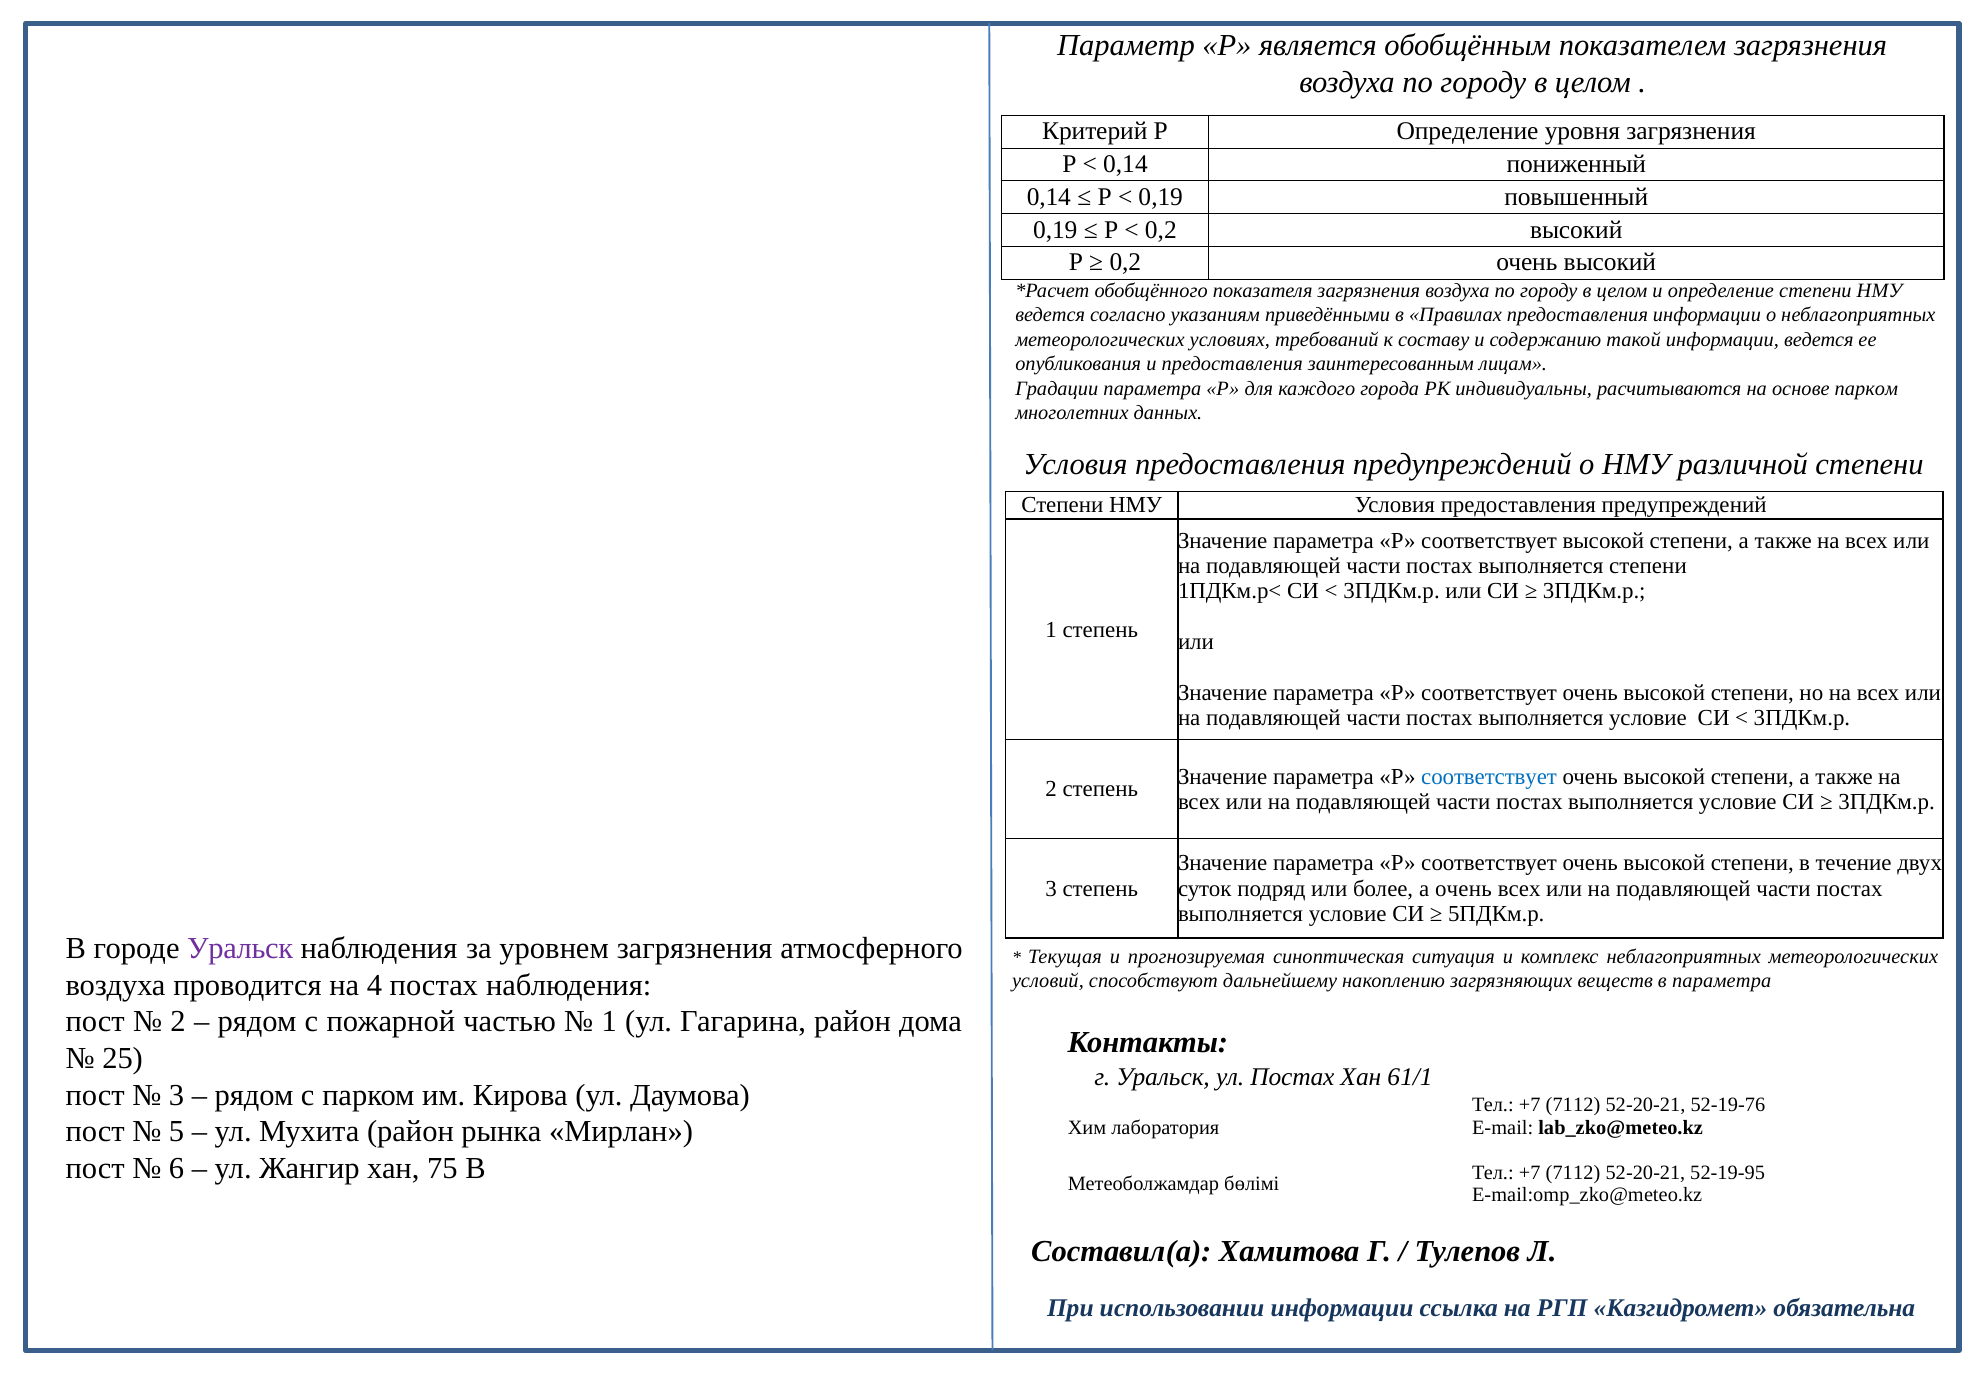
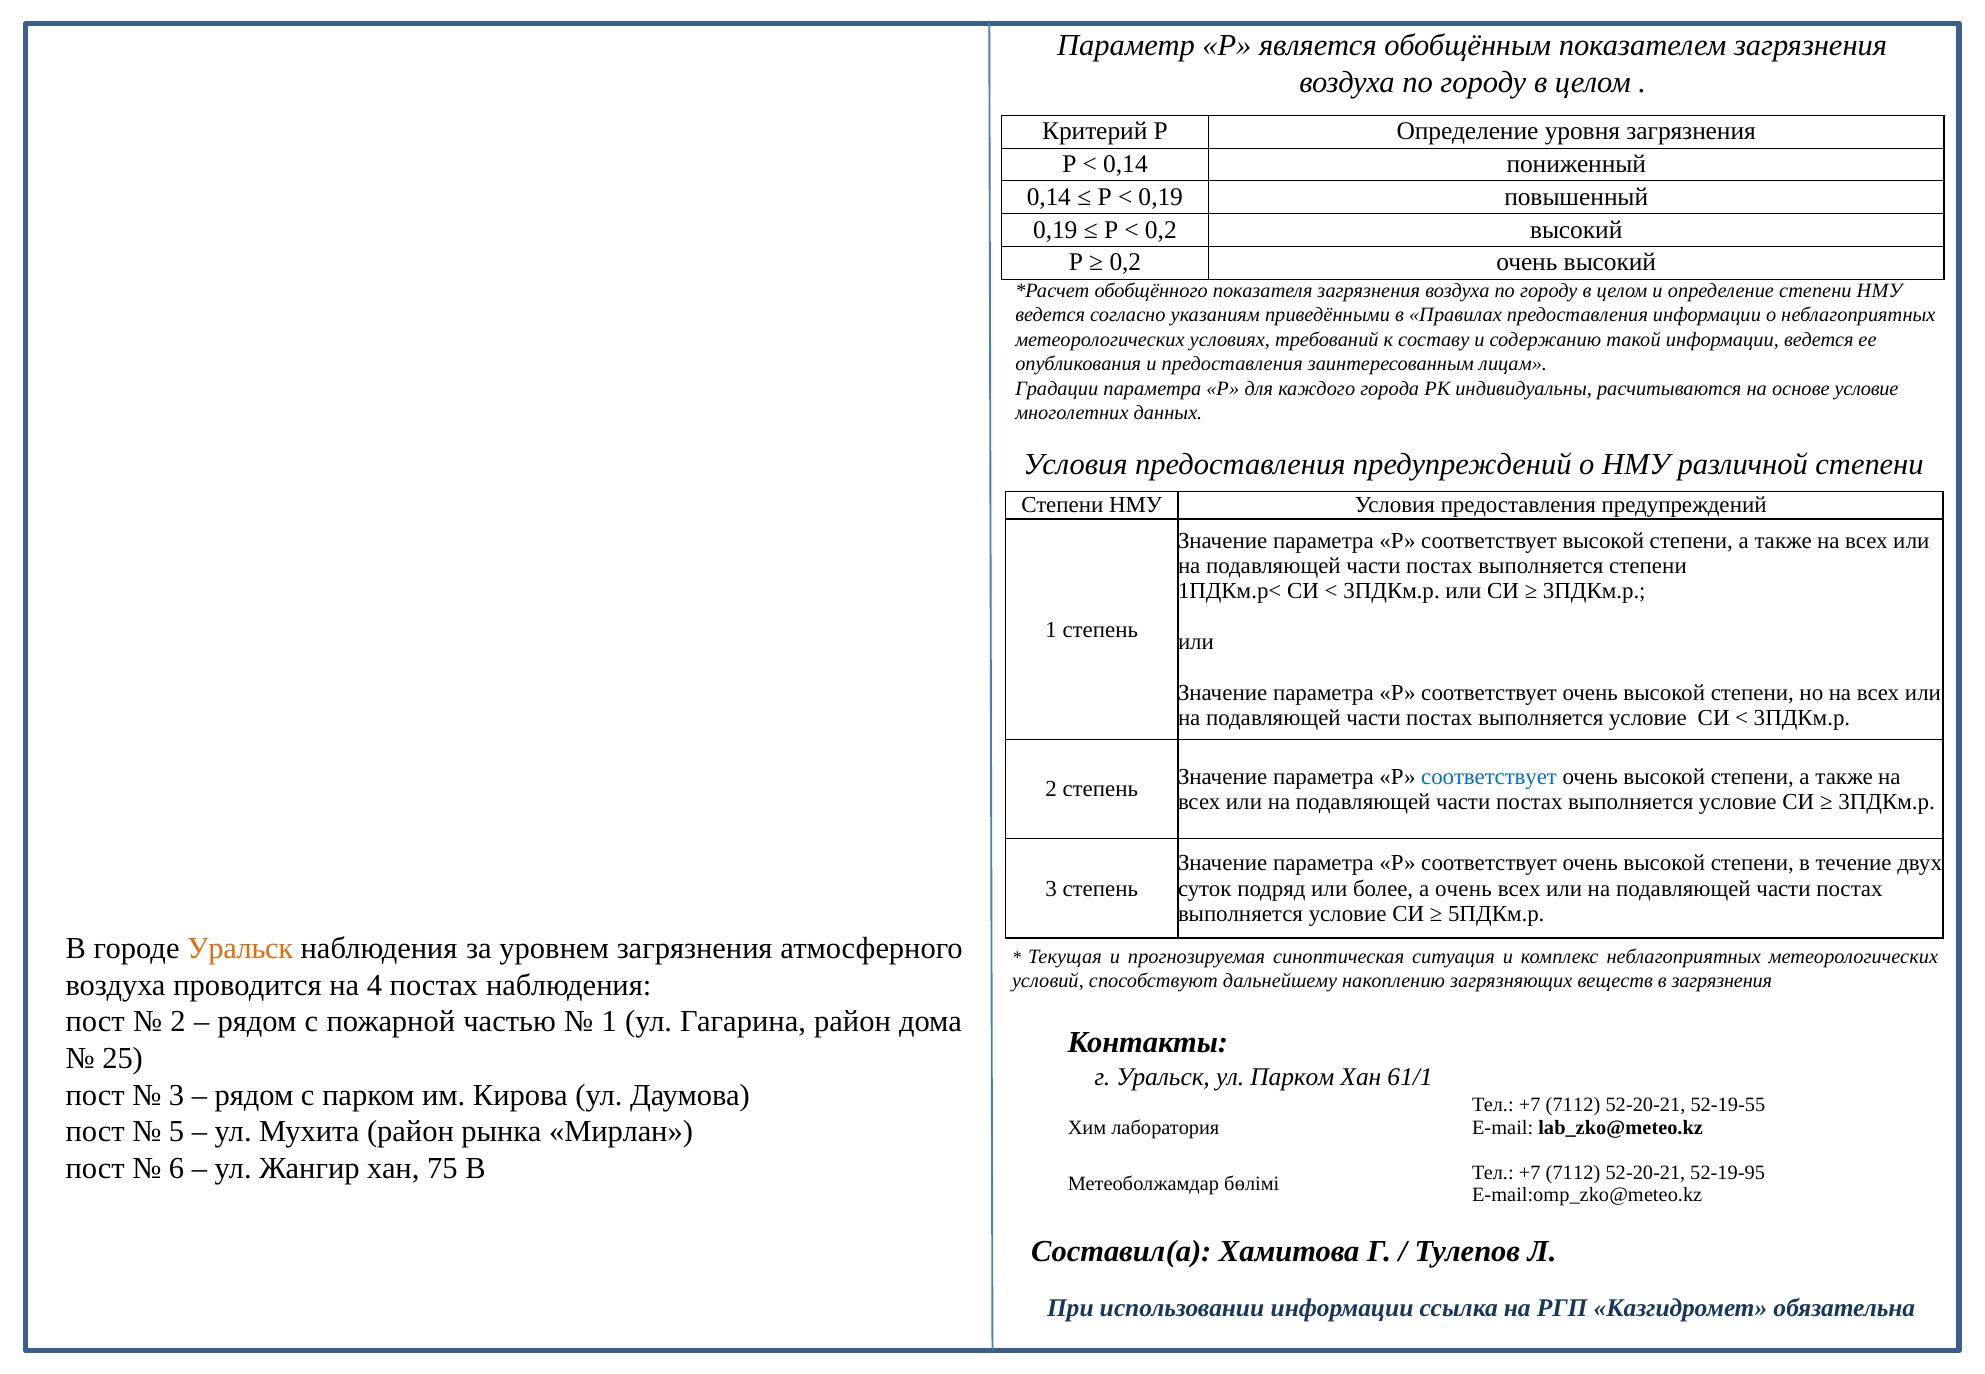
основе парком: парком -> условие (1866, 388)
Уральск colour: purple -> orange (240, 949)
в параметра: параметра -> загрязнения (1722, 981)
ул Постах: Постах -> Парком (1292, 1078)
52-19-76: 52-19-76 -> 52-19-55 (1728, 1105)
